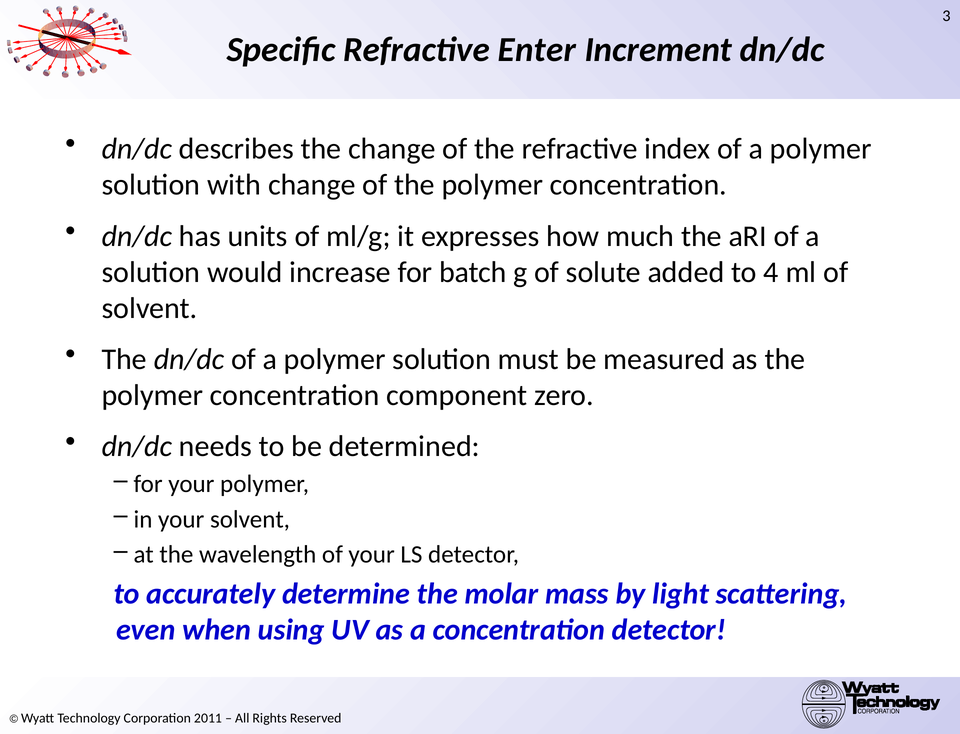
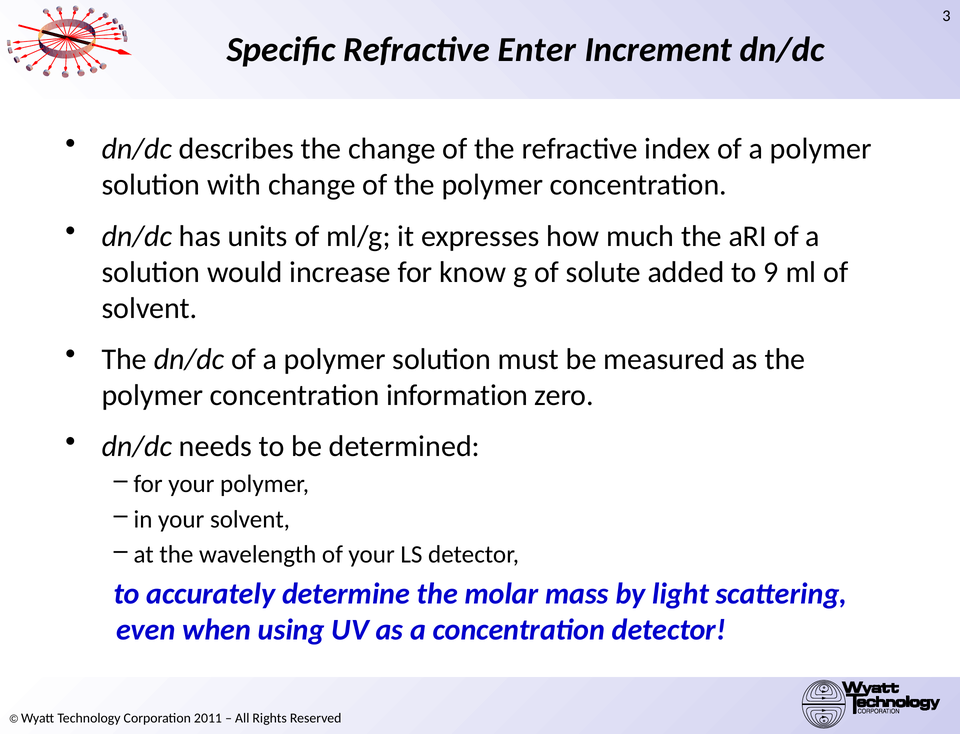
batch: batch -> know (473, 272)
4: 4 -> 9 (771, 272)
component: component -> information (457, 395)
